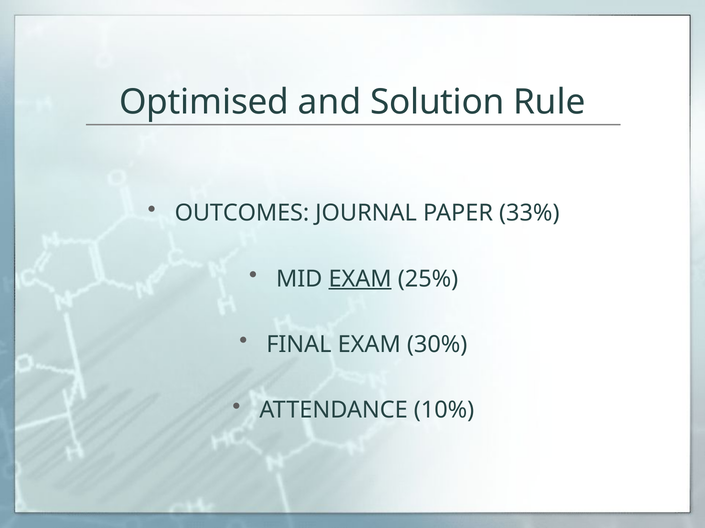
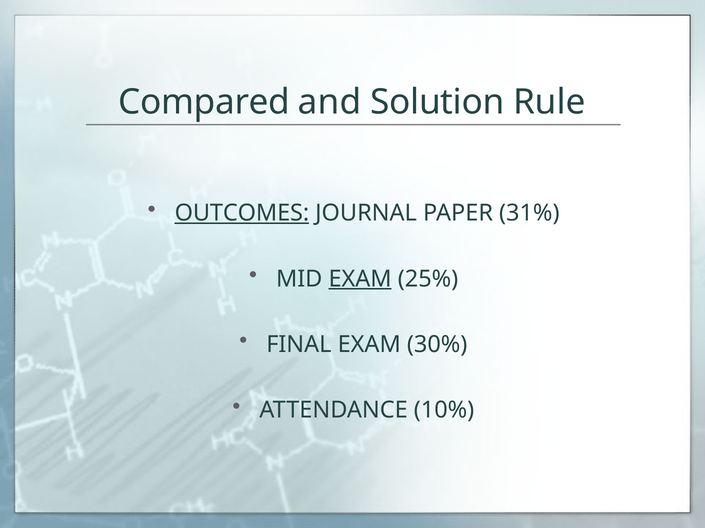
Optimised: Optimised -> Compared (204, 102)
OUTCOMES underline: none -> present (242, 213)
33%: 33% -> 31% (529, 213)
